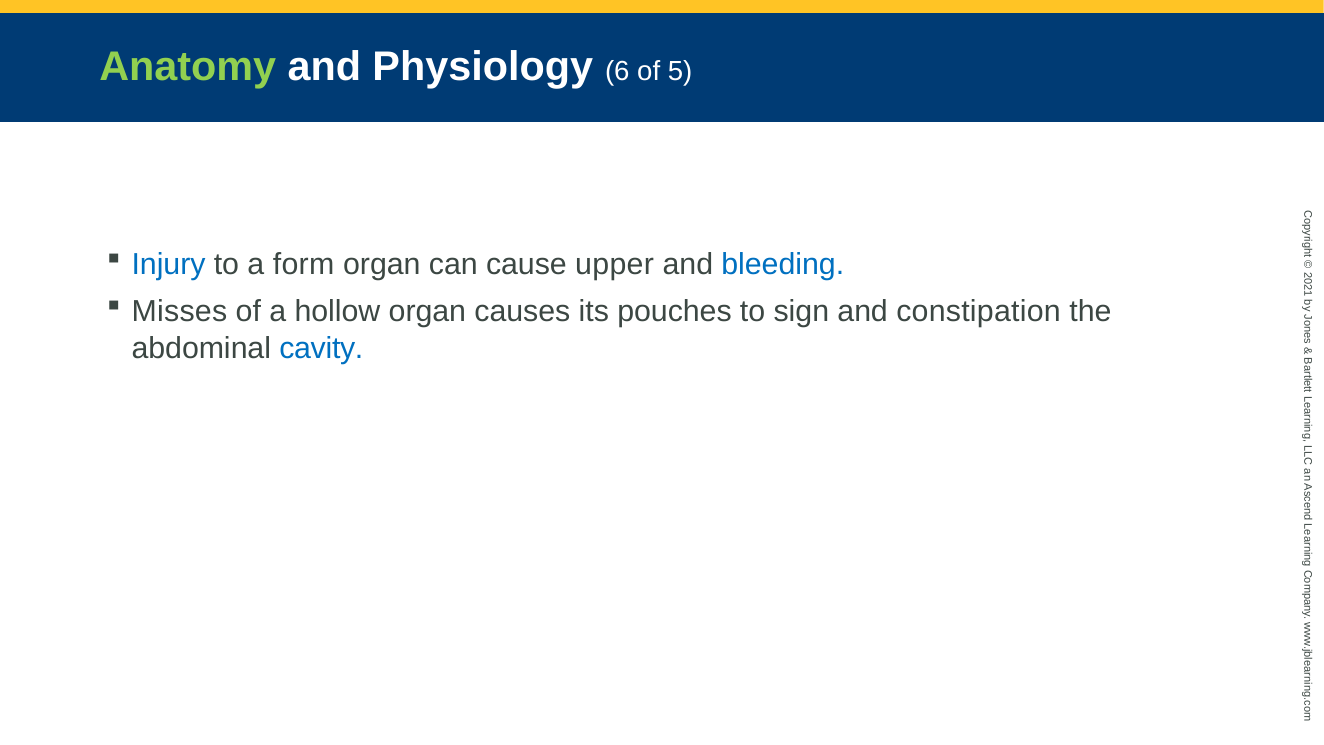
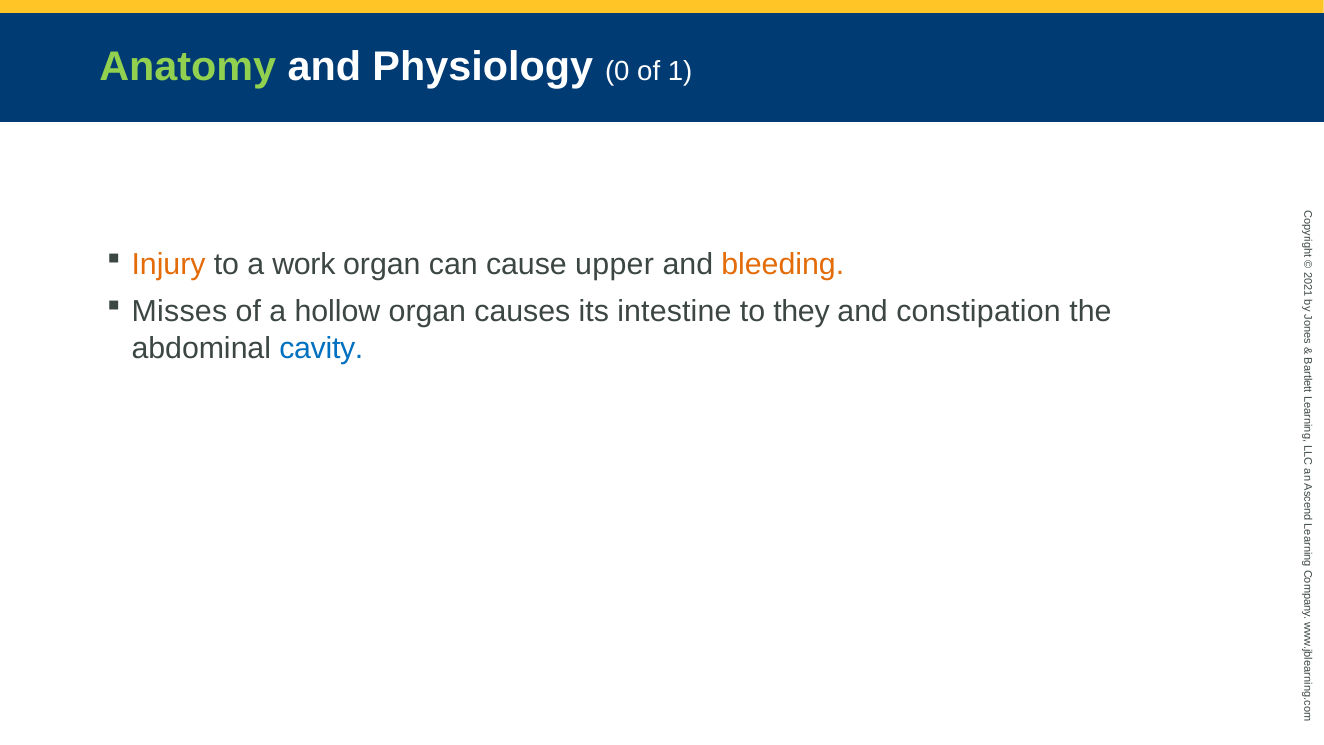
Physiology 6: 6 -> 0 (617, 71)
of 5: 5 -> 1 (680, 71)
Injury colour: blue -> orange (169, 265)
form: form -> work (304, 265)
bleeding colour: blue -> orange (783, 265)
pouches: pouches -> intestine (674, 312)
sign: sign -> they (801, 312)
